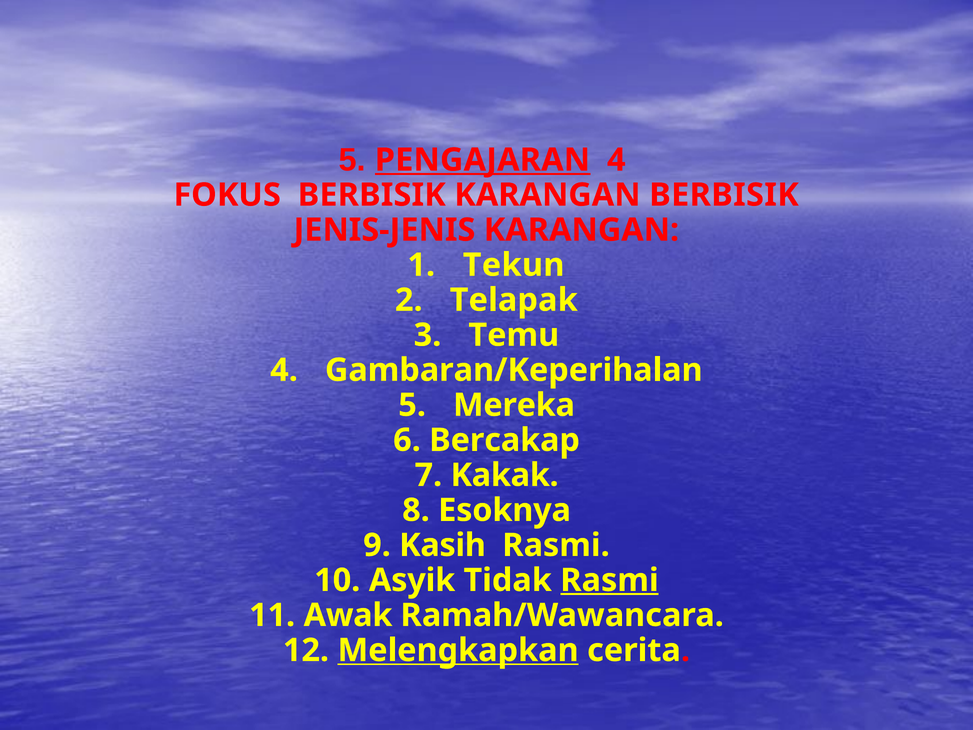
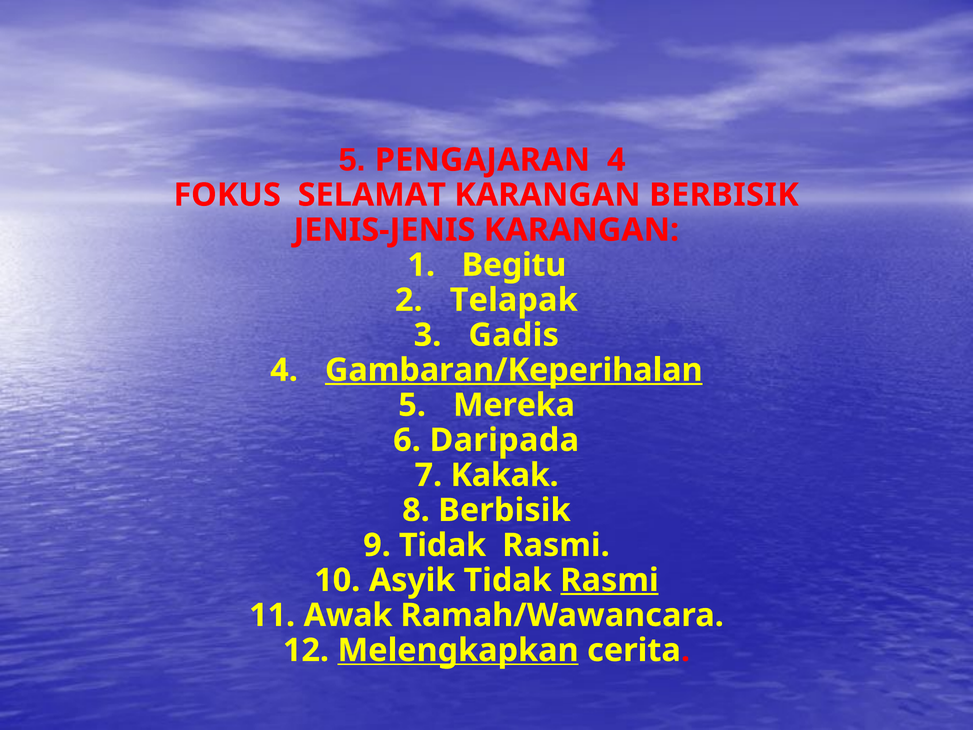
PENGAJARAN underline: present -> none (482, 160)
FOKUS BERBISIK: BERBISIK -> SELAMAT (372, 195)
Tekun: Tekun -> Begitu (514, 265)
Temu: Temu -> Gadis (514, 335)
Gambaran/Keperihalan underline: none -> present (514, 370)
Bercakap: Bercakap -> Daripada (504, 440)
8 Esoknya: Esoknya -> Berbisik (504, 510)
9 Kasih: Kasih -> Tidak (443, 545)
